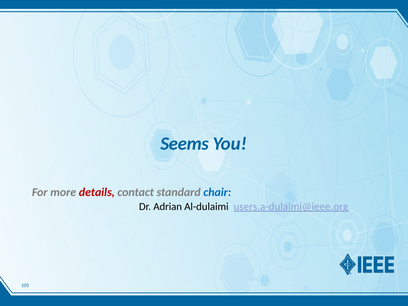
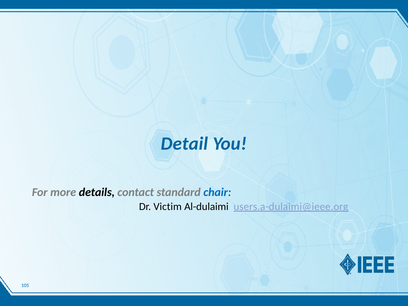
Seems: Seems -> Detail (185, 144)
details colour: red -> black (97, 192)
Adrian: Adrian -> Victim (168, 207)
